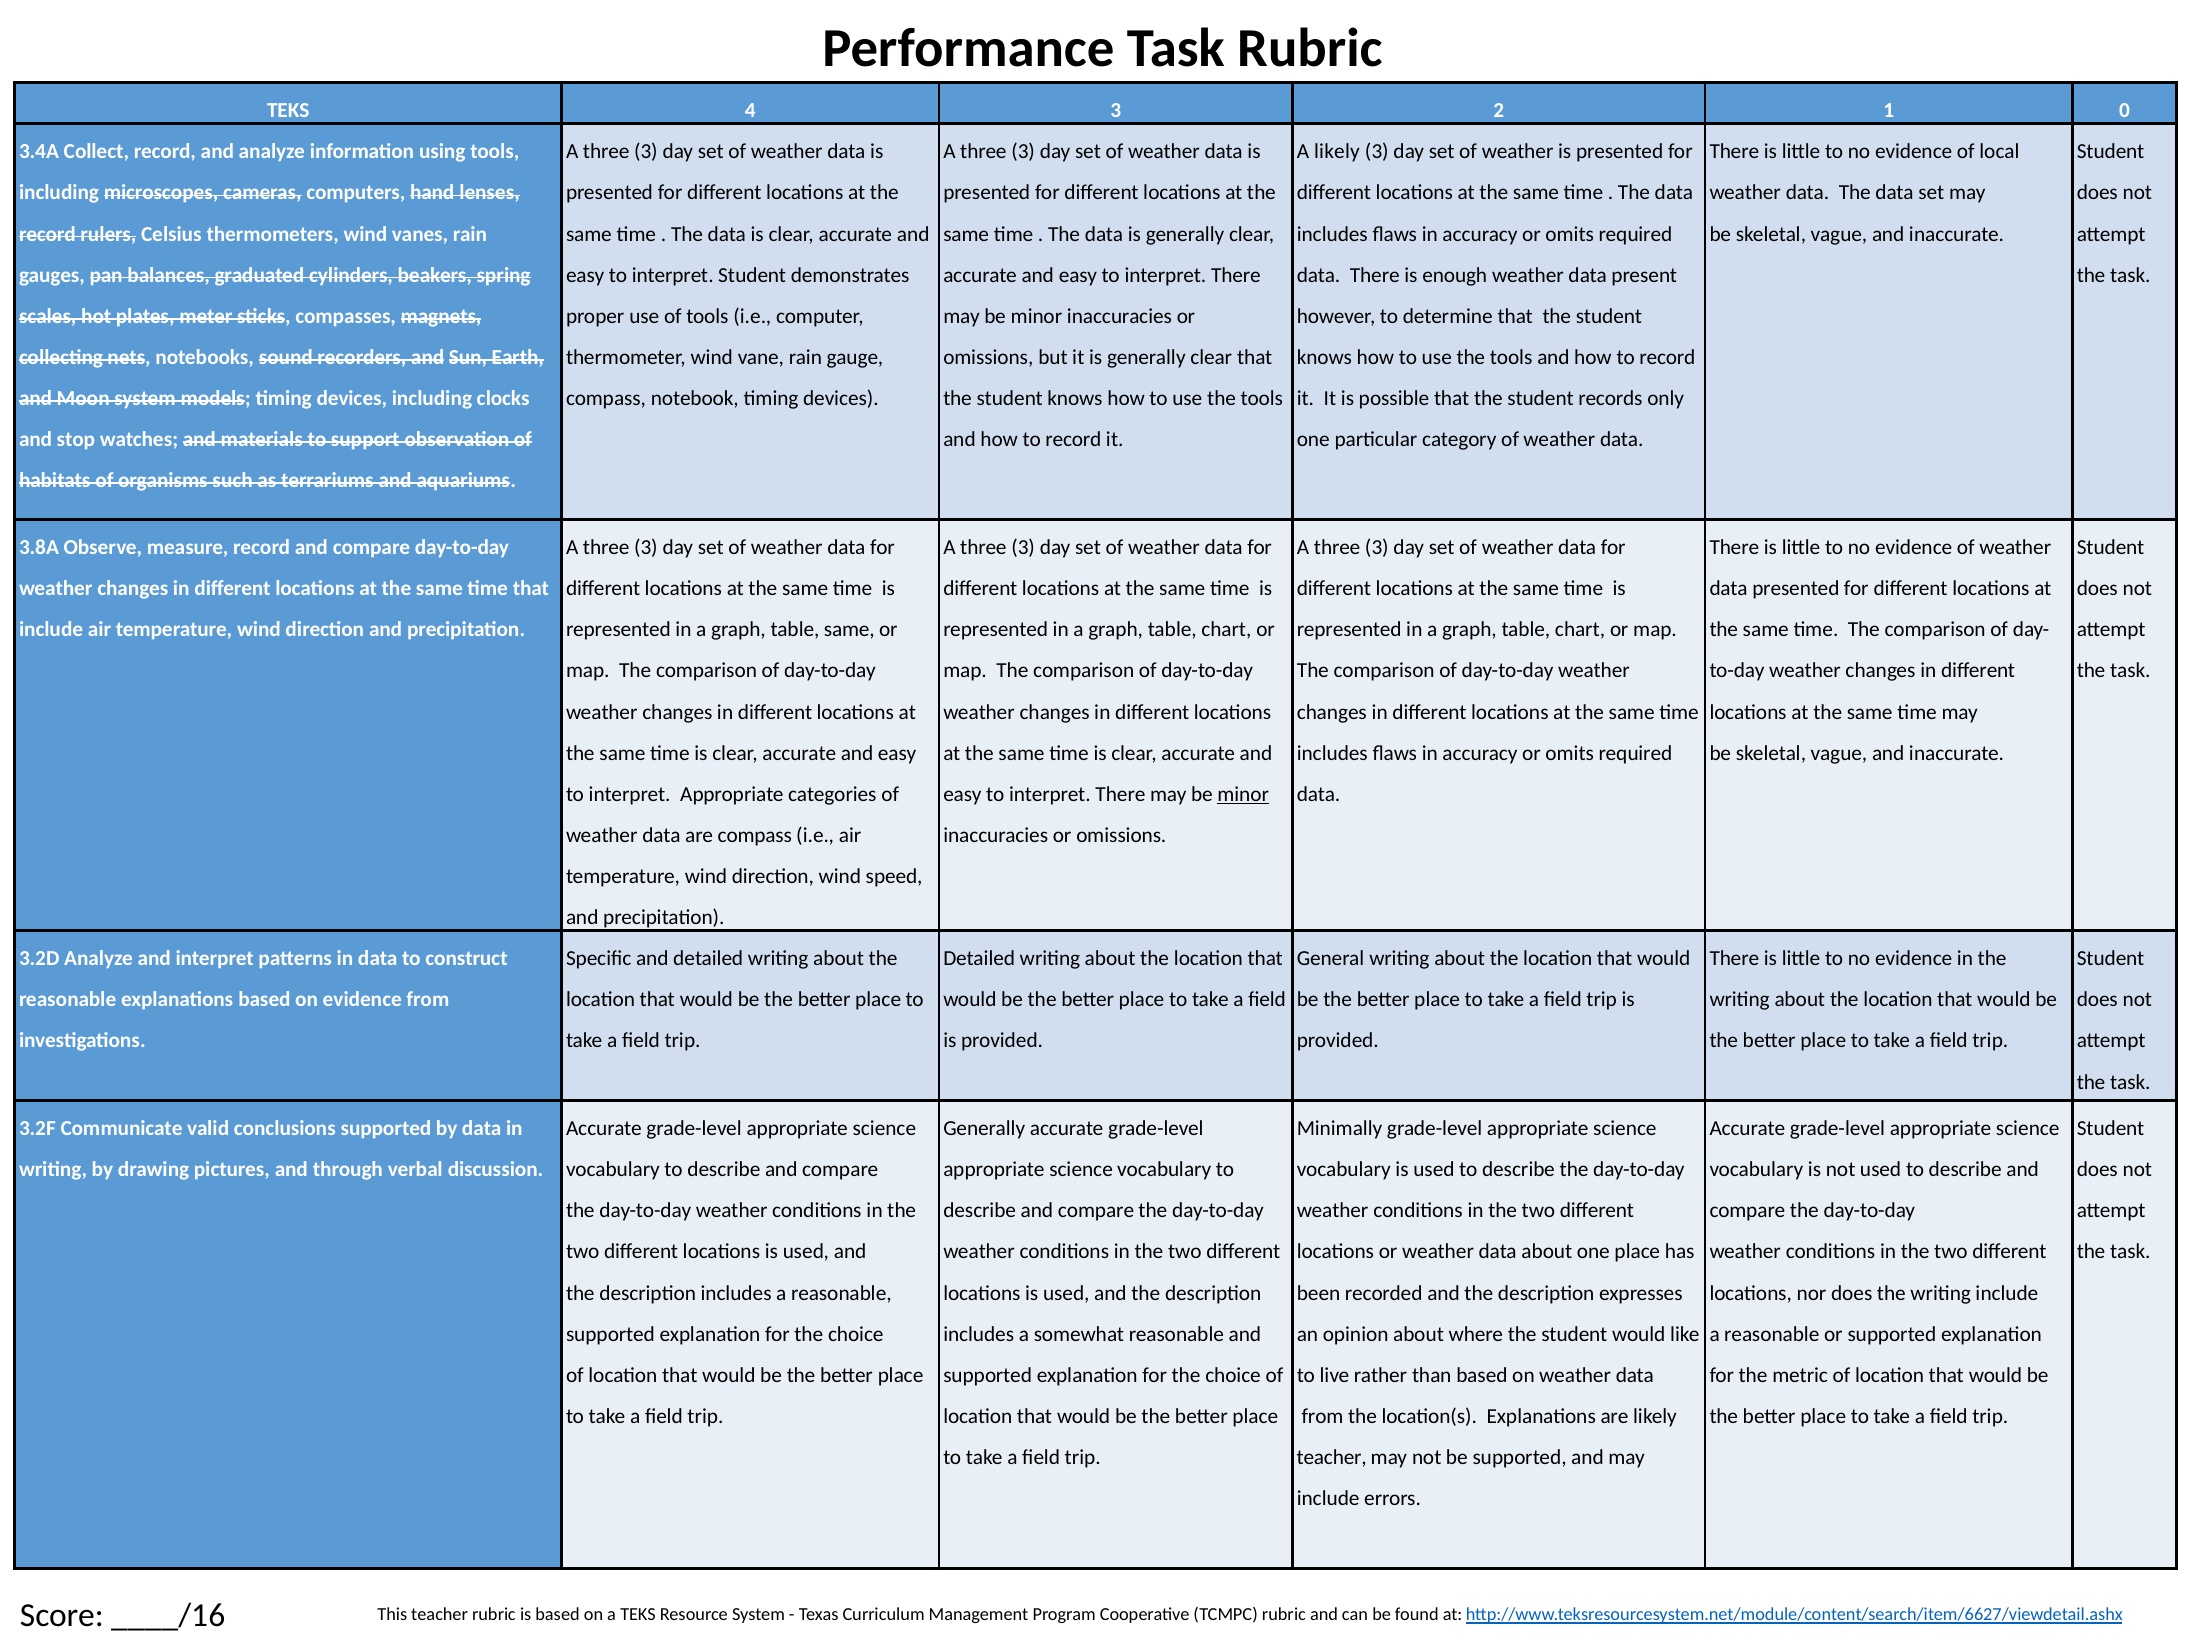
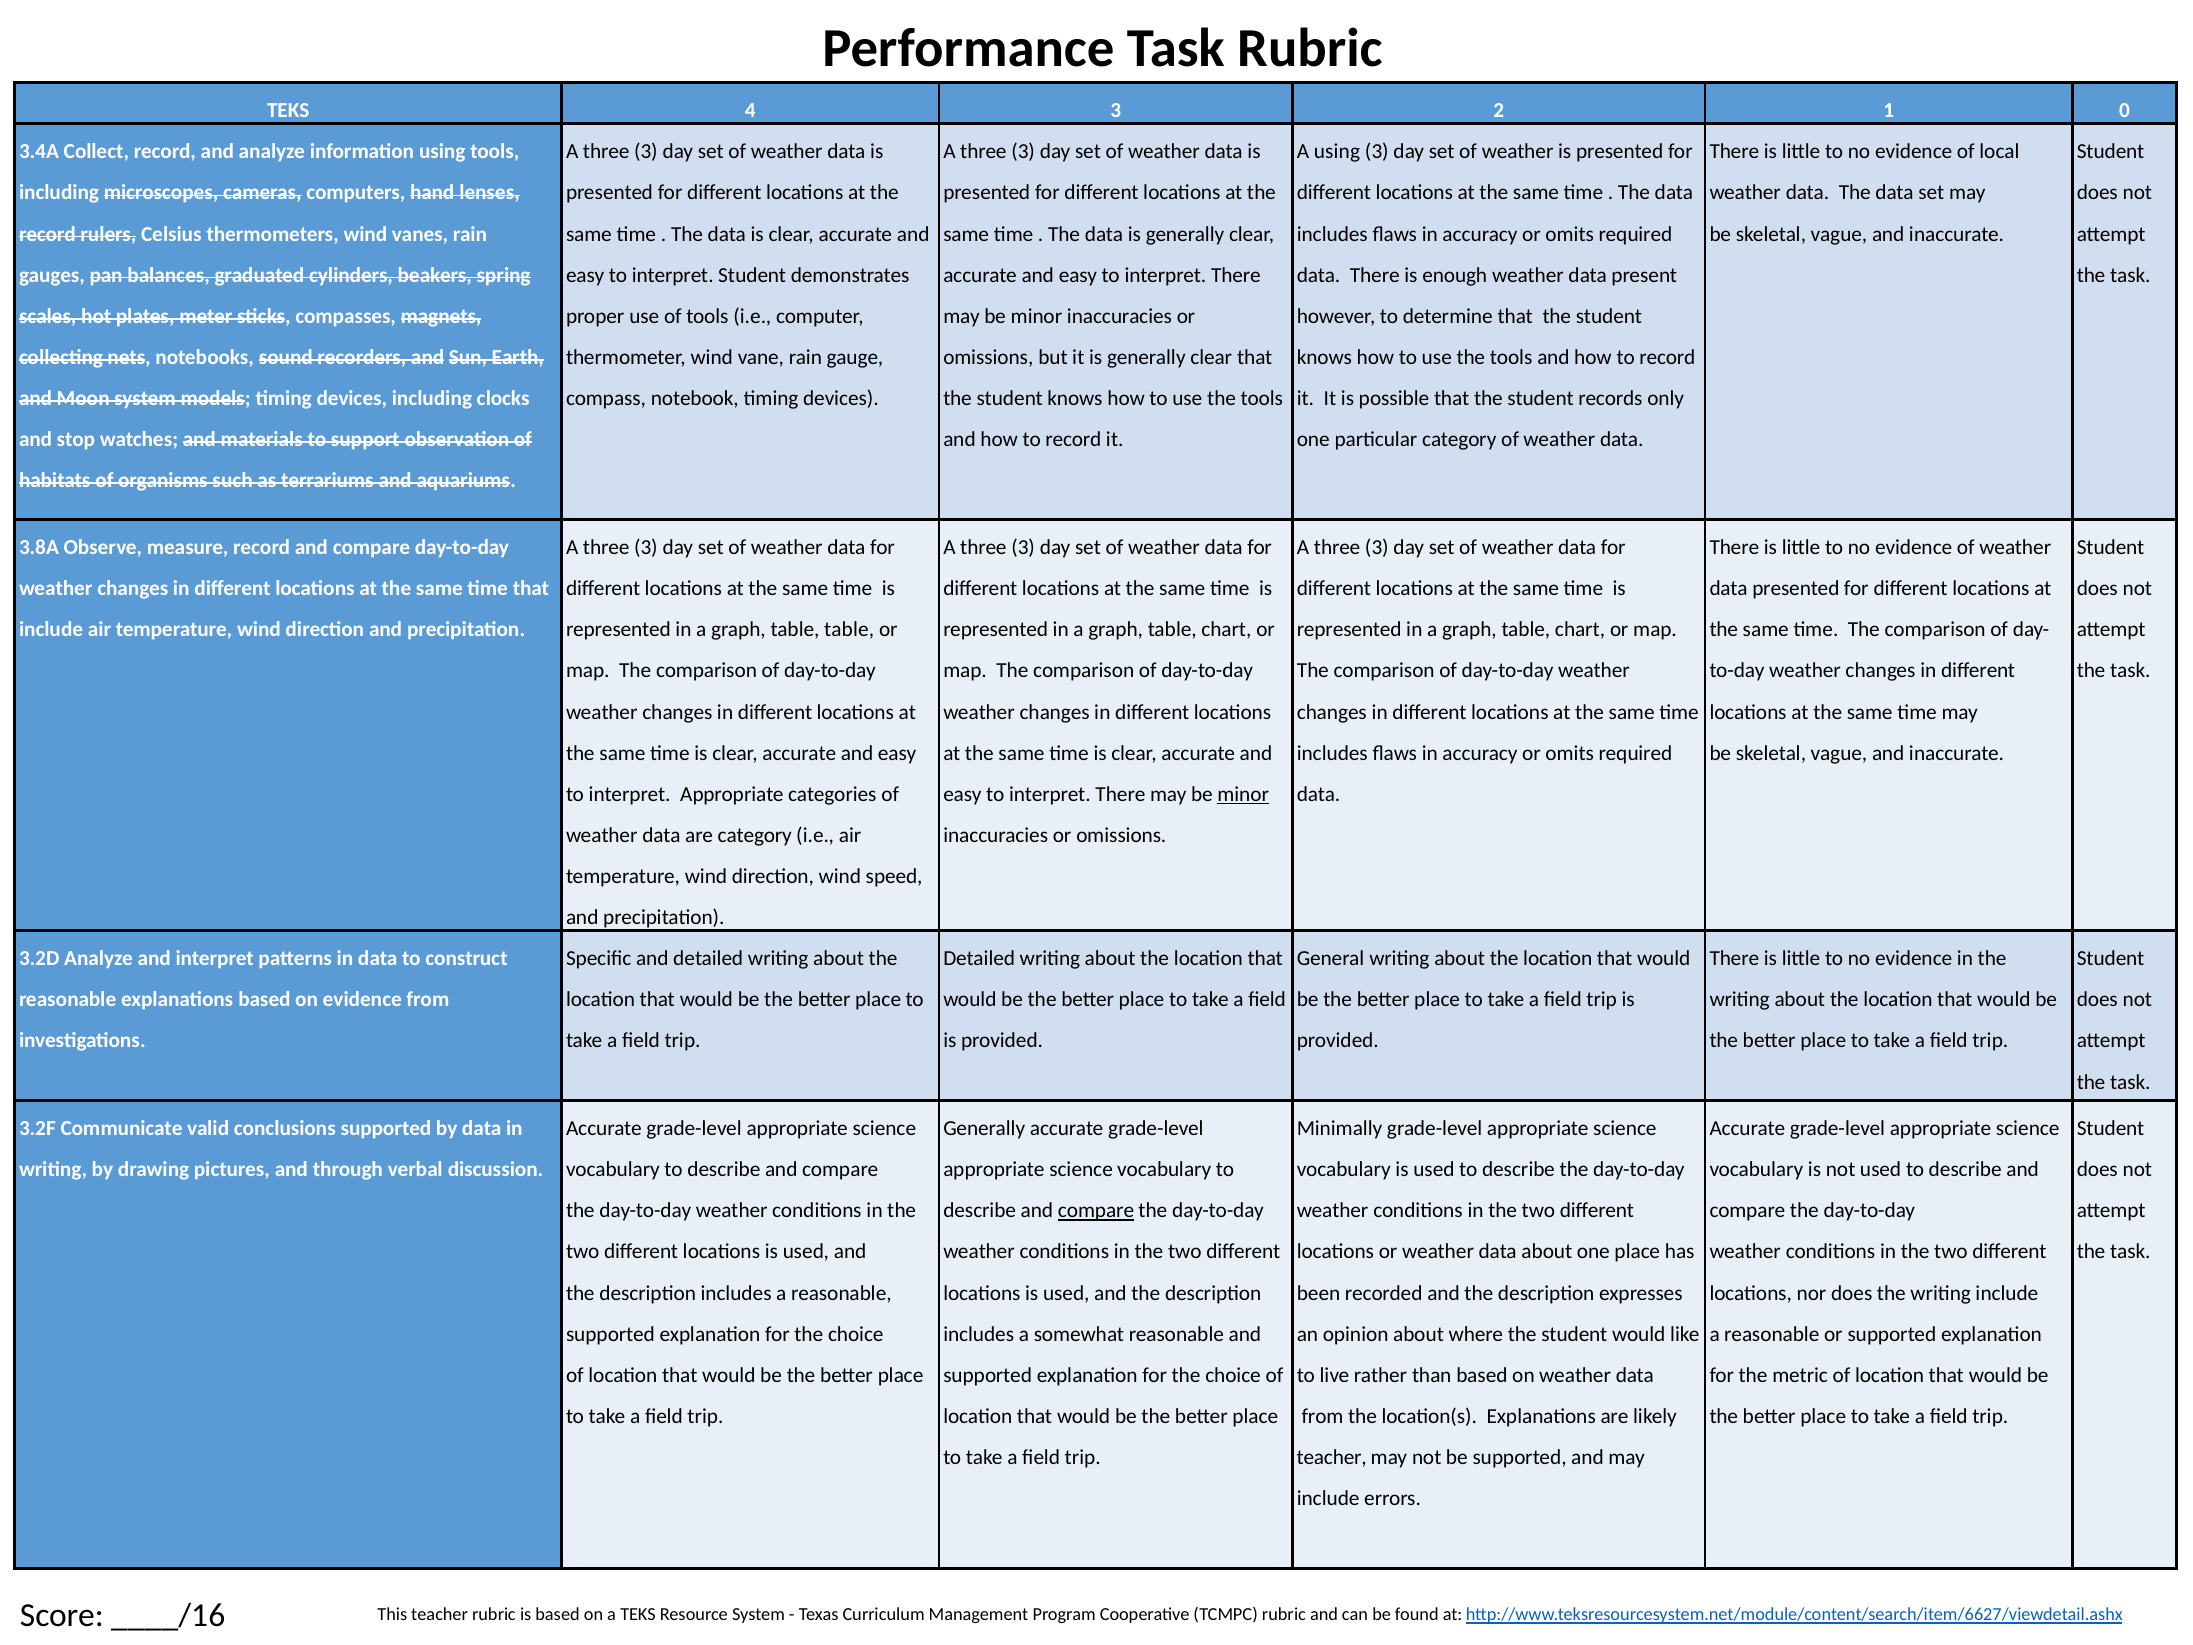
A likely: likely -> using (1337, 152)
table same: same -> table (849, 630)
are compass: compass -> category (755, 835)
compare underline: none -> present (1096, 1211)
